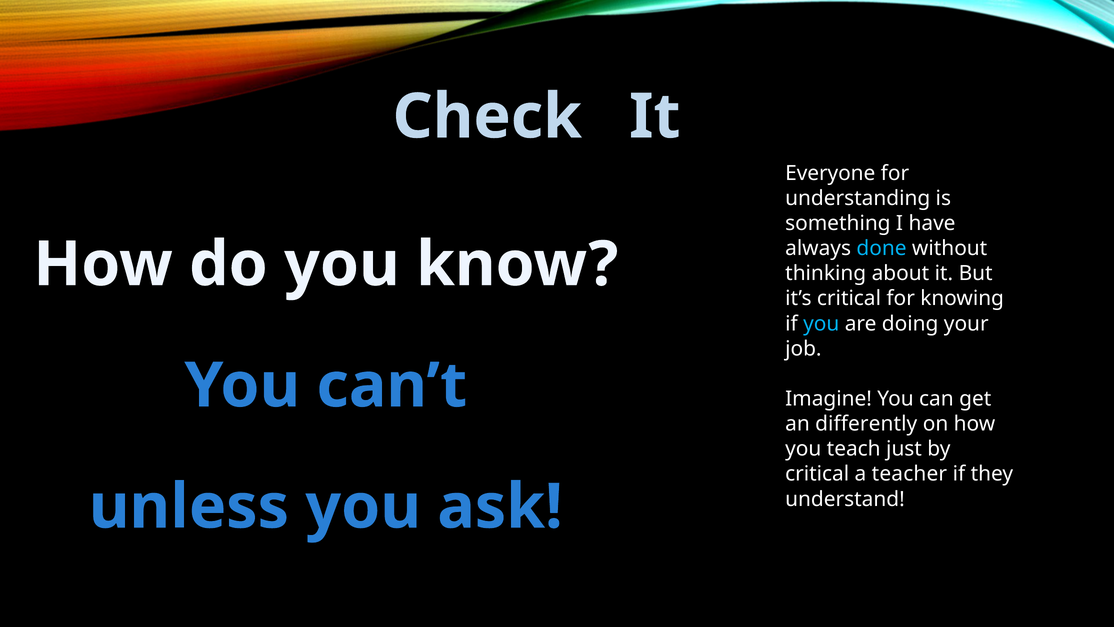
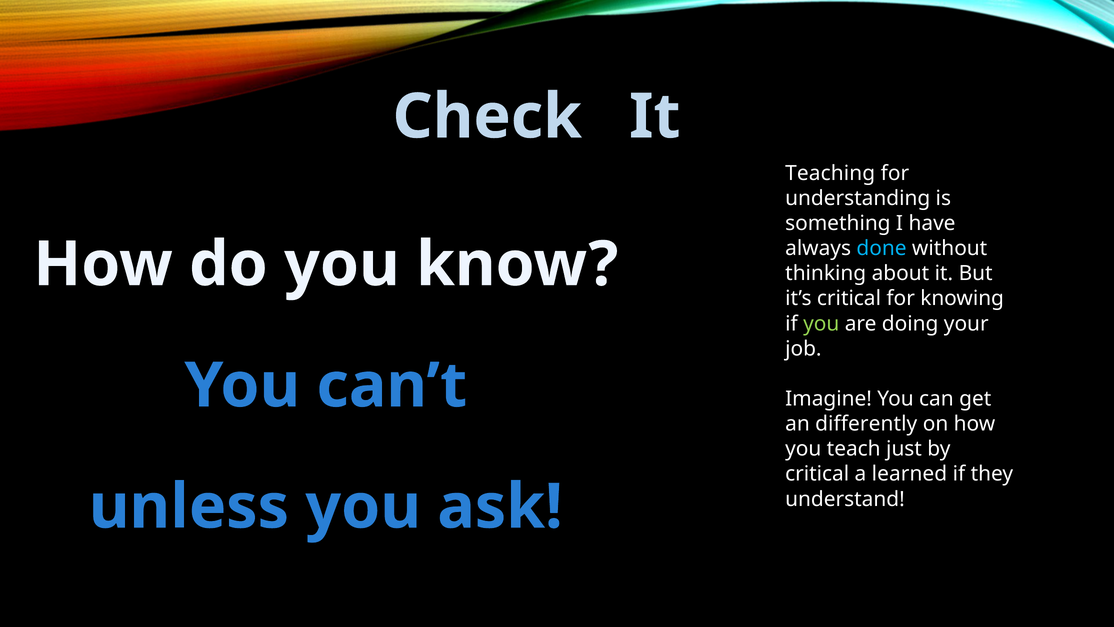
Everyone: Everyone -> Teaching (830, 173)
you colour: light blue -> light green (821, 323)
teacher: teacher -> learned (909, 474)
